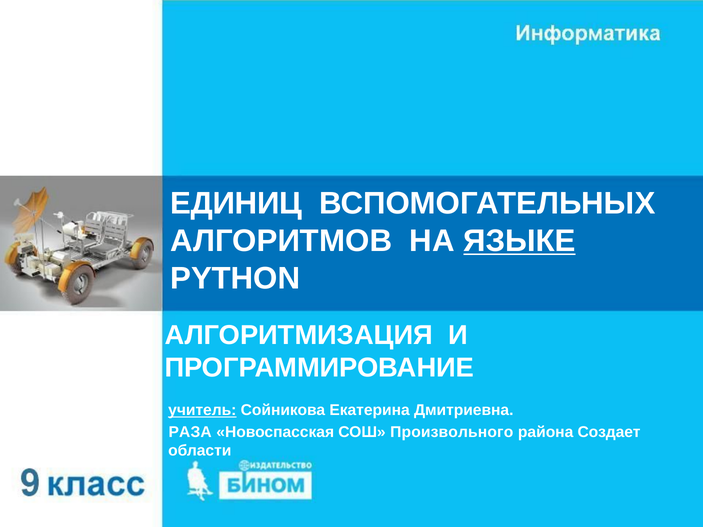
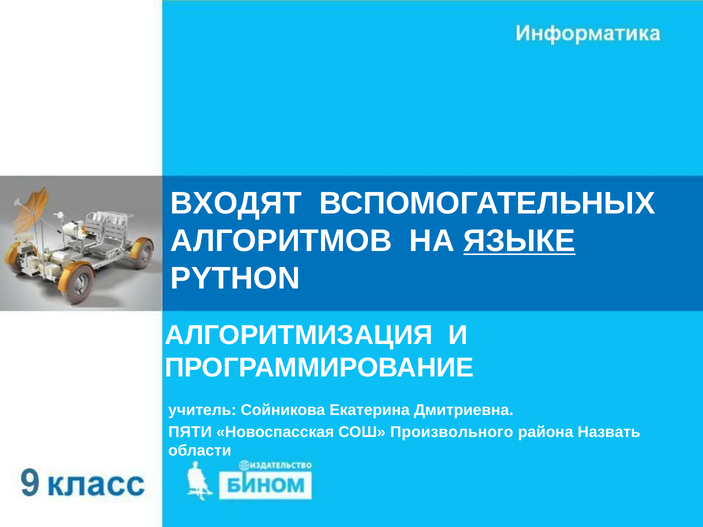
ЕДИНИЦ: ЕДИНИЦ -> ВХОДЯТ (236, 203)
учитель underline: present -> none (202, 410)
РАЗА: РАЗА -> ПЯТИ (190, 432)
Создает: Создает -> Назвать (609, 432)
